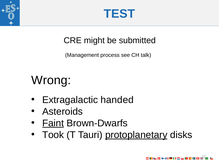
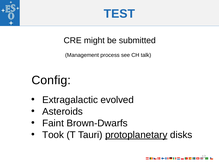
Wrong: Wrong -> Config (51, 80)
handed: handed -> evolved (117, 100)
Faint underline: present -> none (53, 123)
